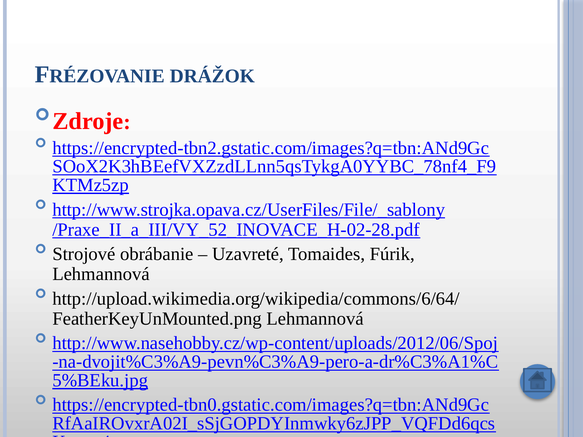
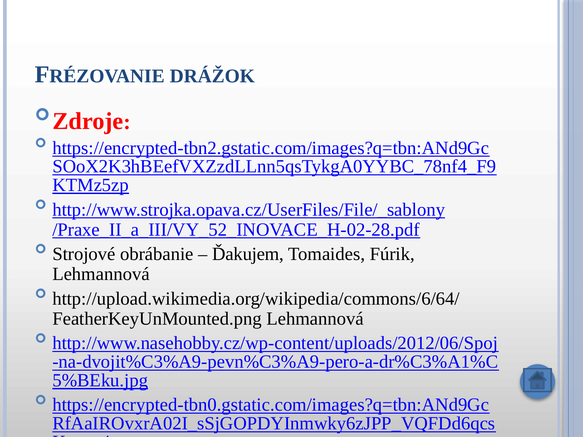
Uzavreté: Uzavreté -> Ďakujem (248, 254)
